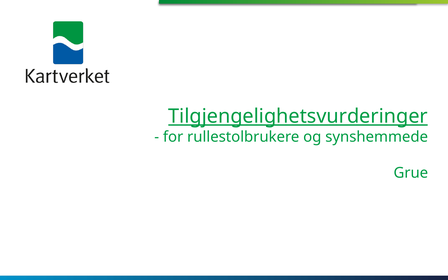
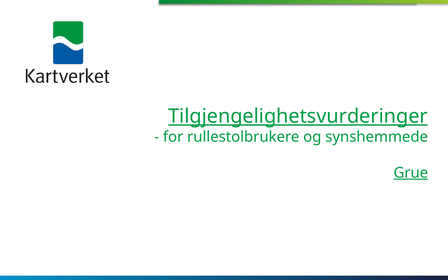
Grue underline: none -> present (411, 173)
